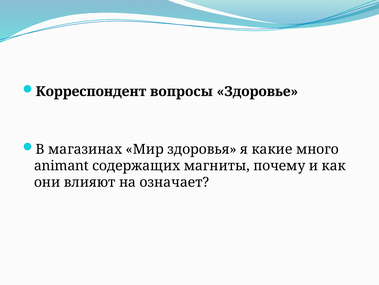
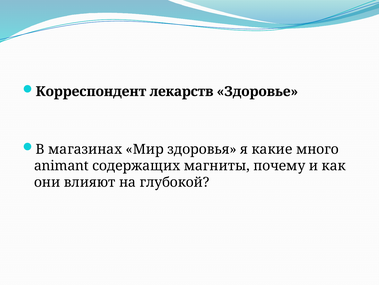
вопросы: вопросы -> лекарств (182, 91)
означает: означает -> глубокой (174, 182)
